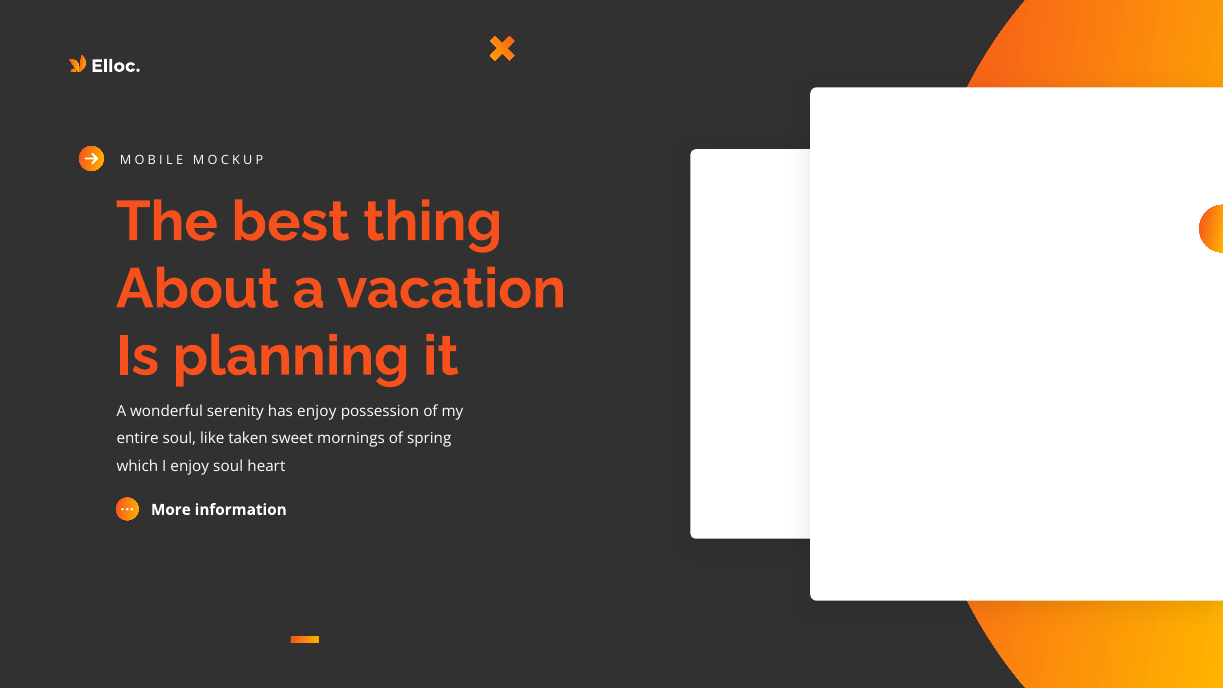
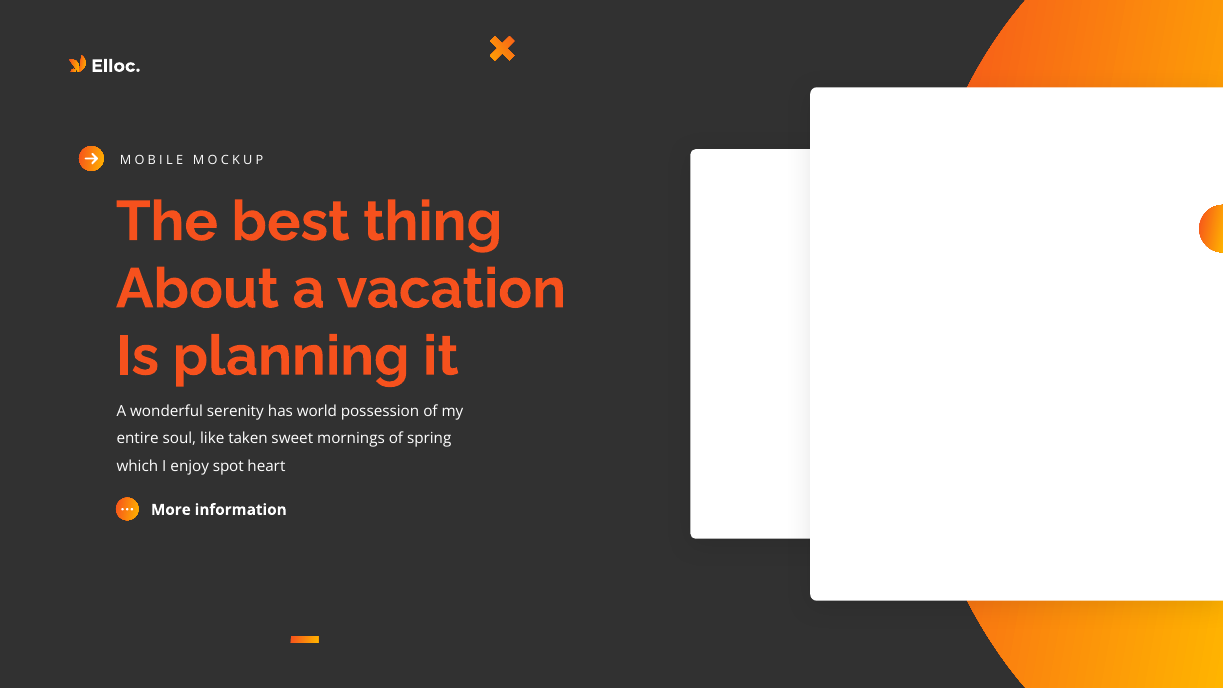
has enjoy: enjoy -> world (317, 411)
enjoy soul: soul -> spot (228, 466)
